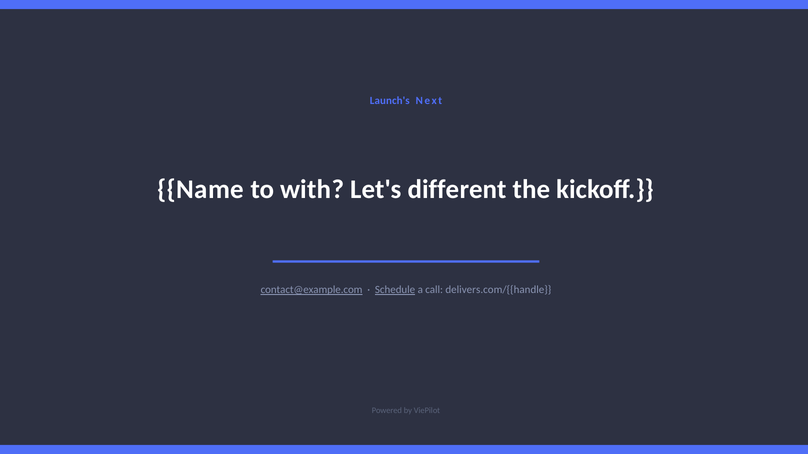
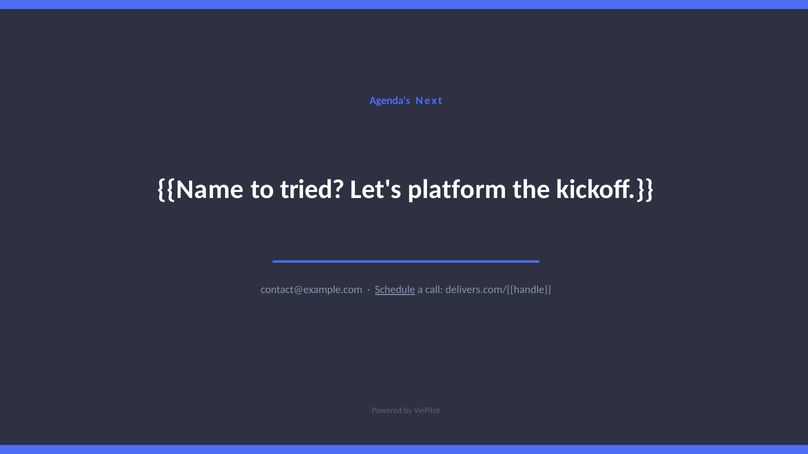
Launch's: Launch's -> Agenda's (390, 101)
with: with -> tried (312, 190)
different: different -> platform (457, 190)
contact@example.com underline: present -> none (312, 290)
